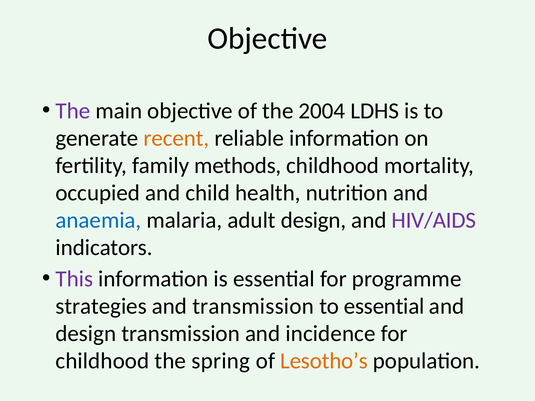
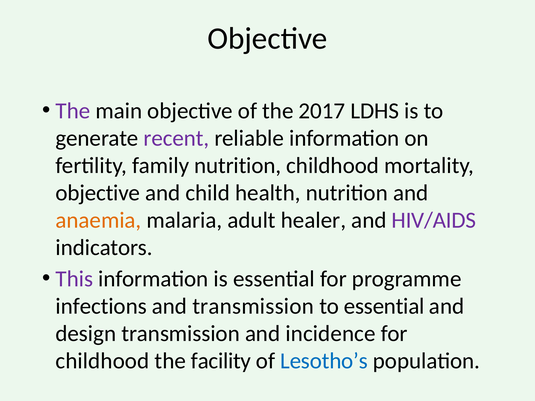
2004: 2004 -> 2017 (322, 111)
recent colour: orange -> purple (176, 138)
family methods: methods -> nutrition (238, 166)
occupied: occupied -> objective (98, 193)
anaemia colour: blue -> orange (98, 220)
adult design: design -> healer (313, 220)
strategies: strategies -> infections (101, 306)
spring: spring -> facility (221, 361)
Lesotho’s colour: orange -> blue (324, 361)
